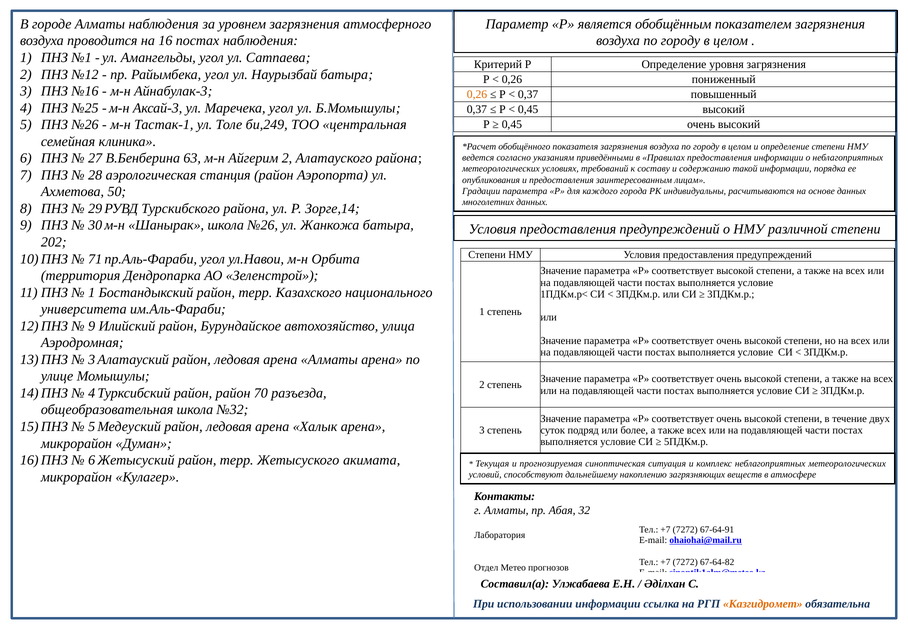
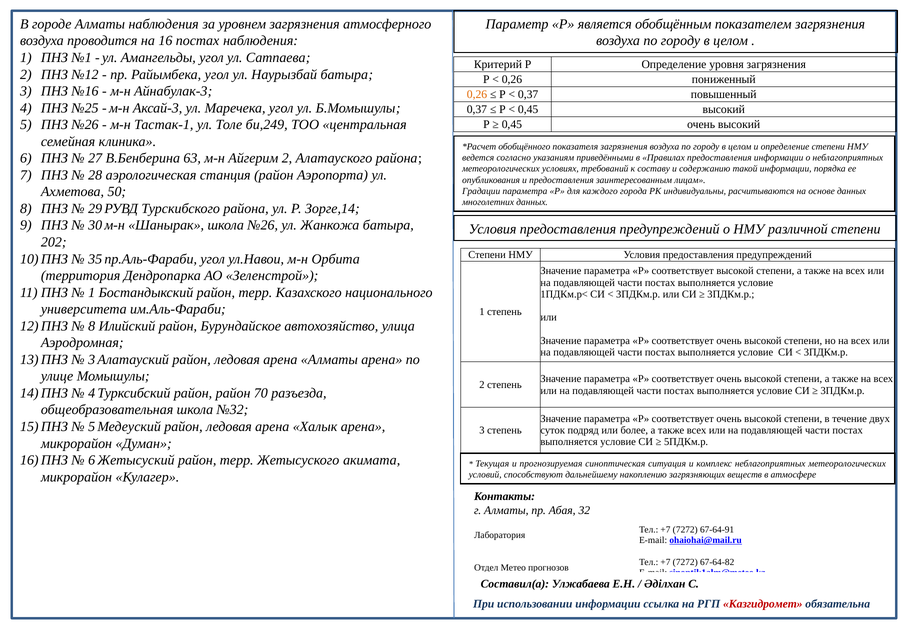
71: 71 -> 35 (95, 259)
9: 9 -> 8 (92, 326)
Казгидромет colour: orange -> red (763, 603)
